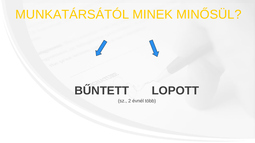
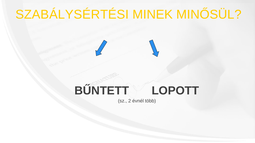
MUNKATÁRSÁTÓL: MUNKATÁRSÁTÓL -> SZABÁLYSÉRTÉSI (72, 14)
